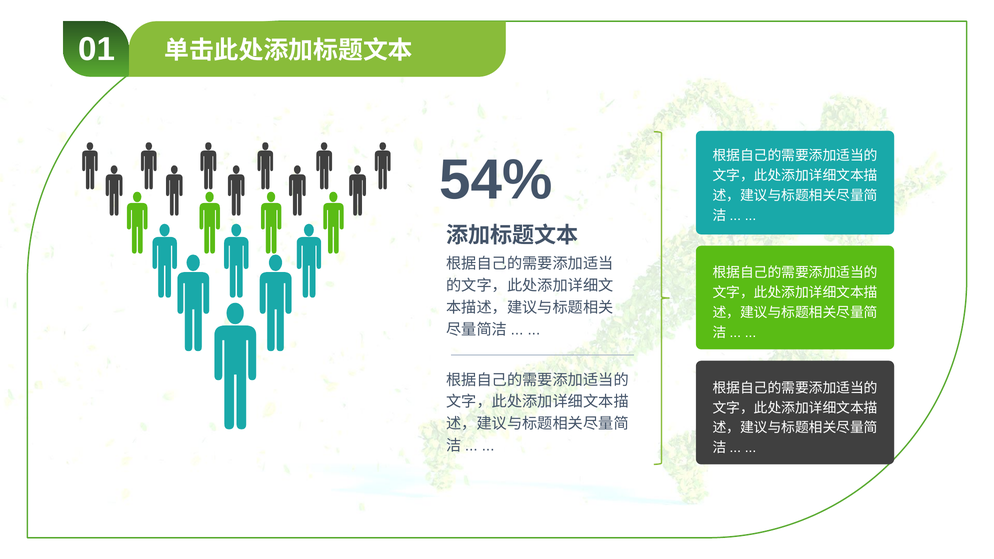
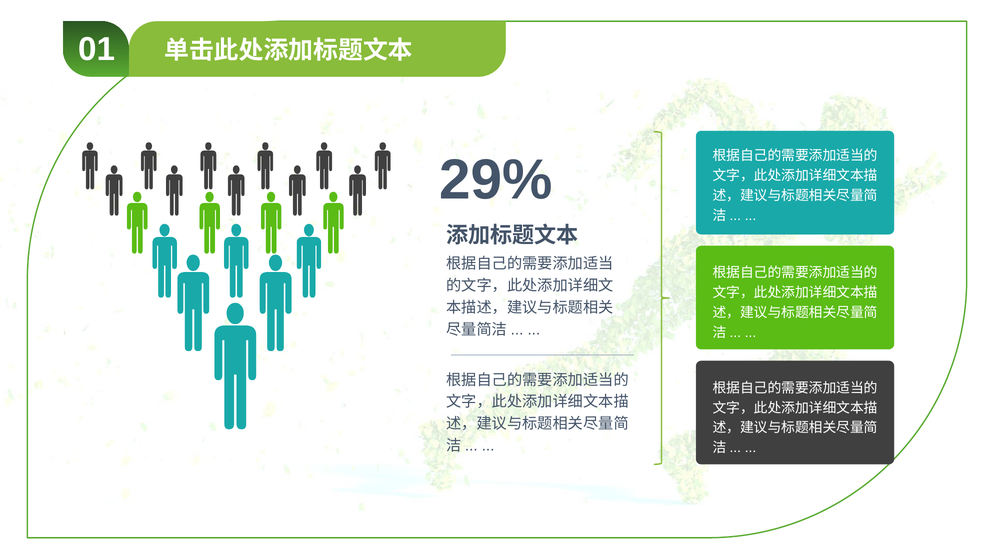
54%: 54% -> 29% (496, 180)
